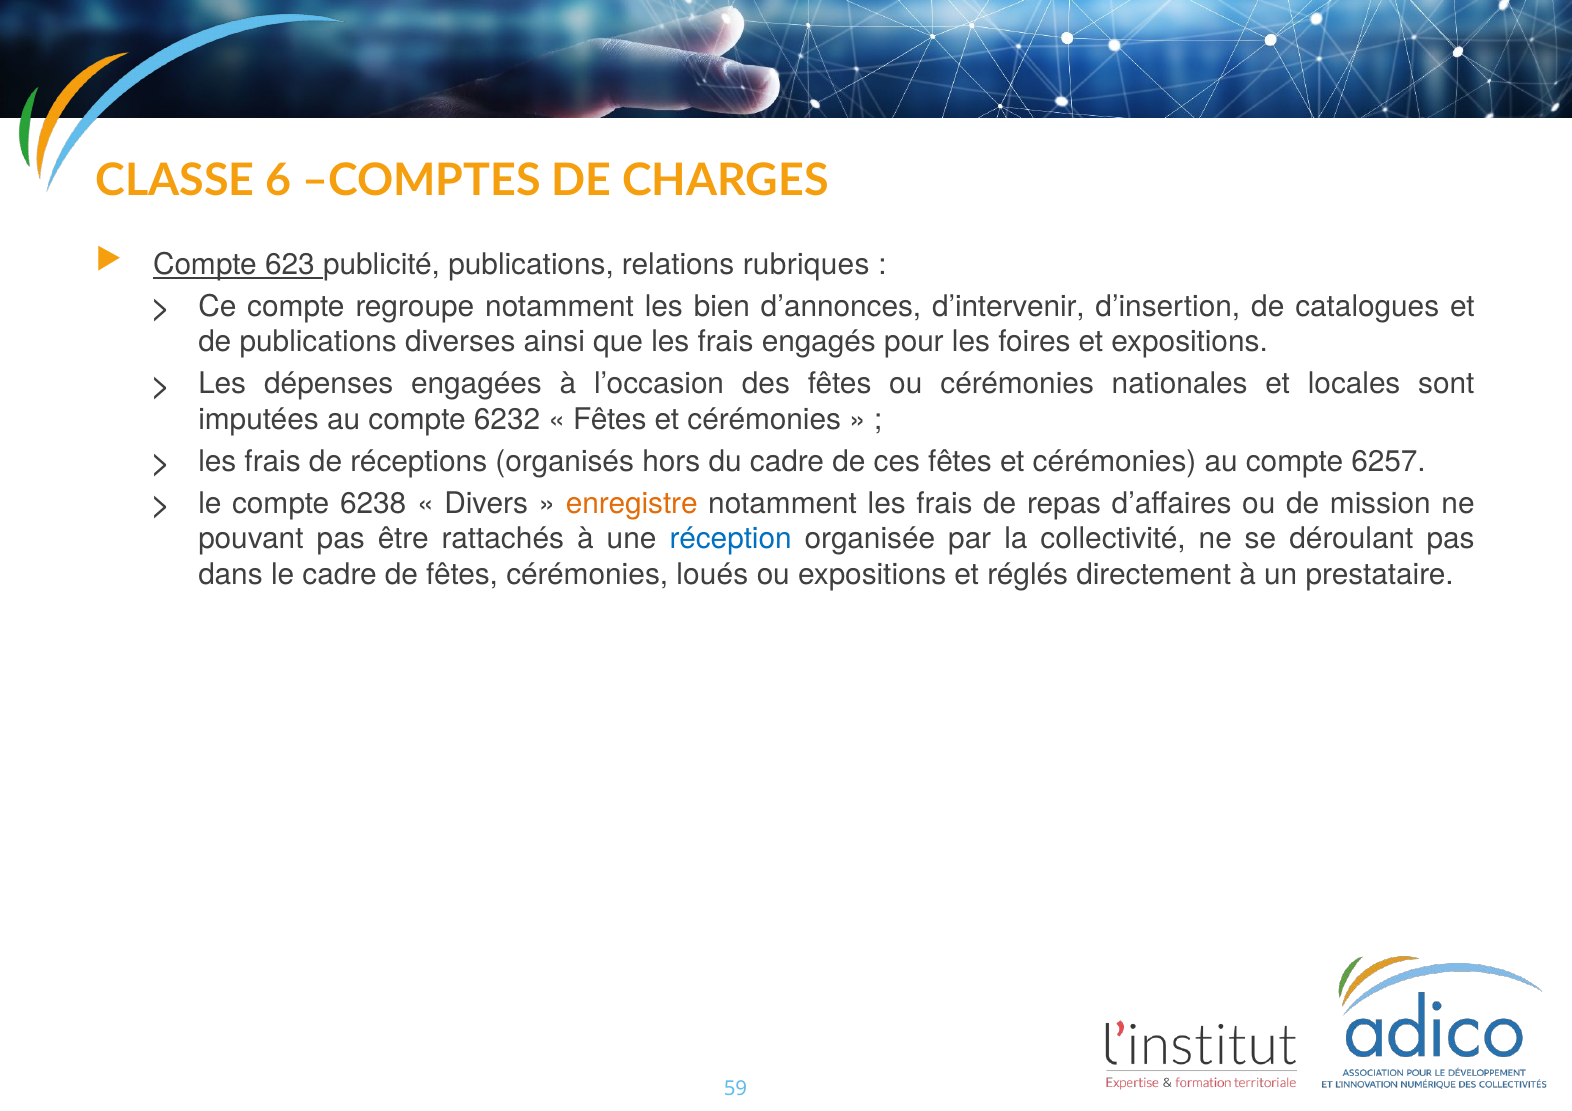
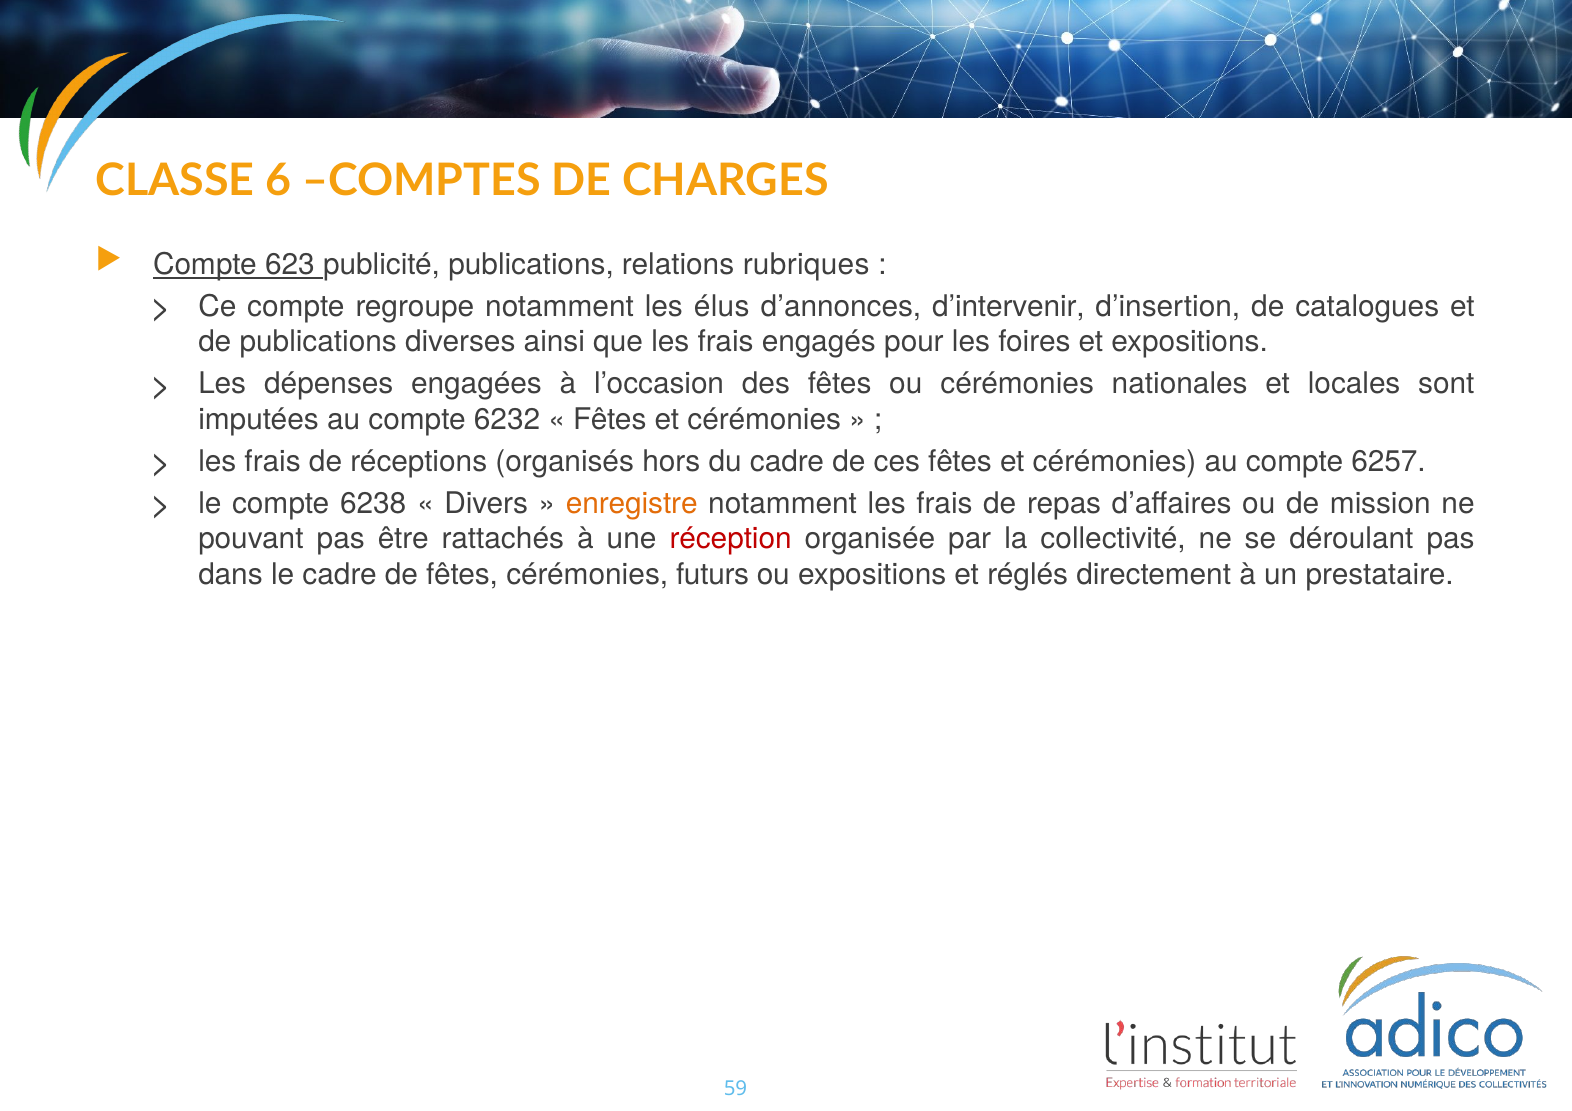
bien: bien -> élus (722, 306)
réception colour: blue -> red (731, 539)
loués: loués -> futurs (713, 575)
